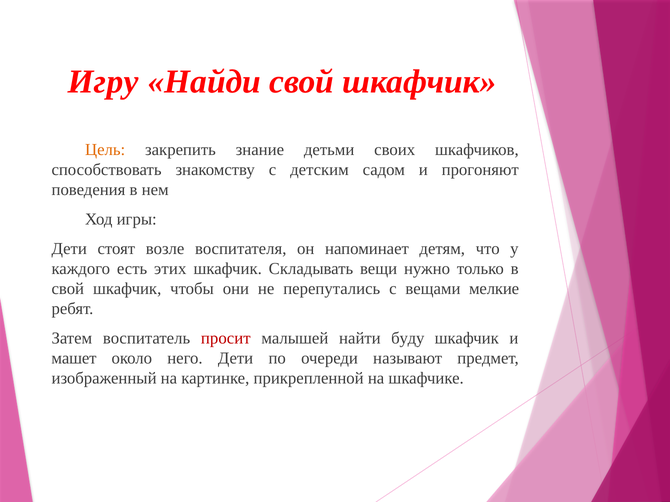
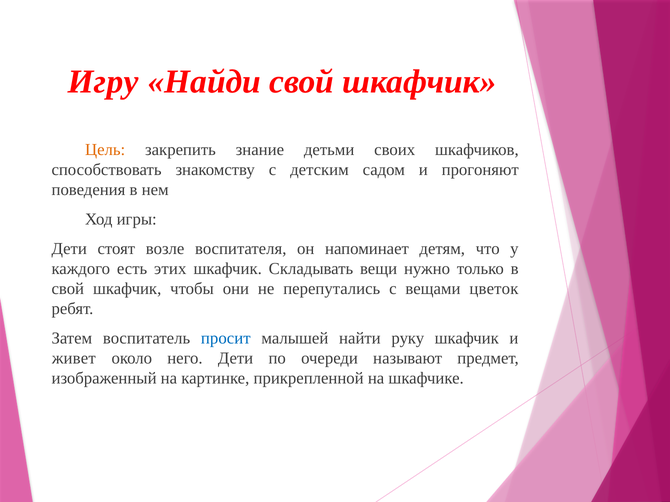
мелкие: мелкие -> цветок (494, 289)
просит colour: red -> blue (226, 338)
буду: буду -> руку (408, 338)
машет: машет -> живет (74, 359)
